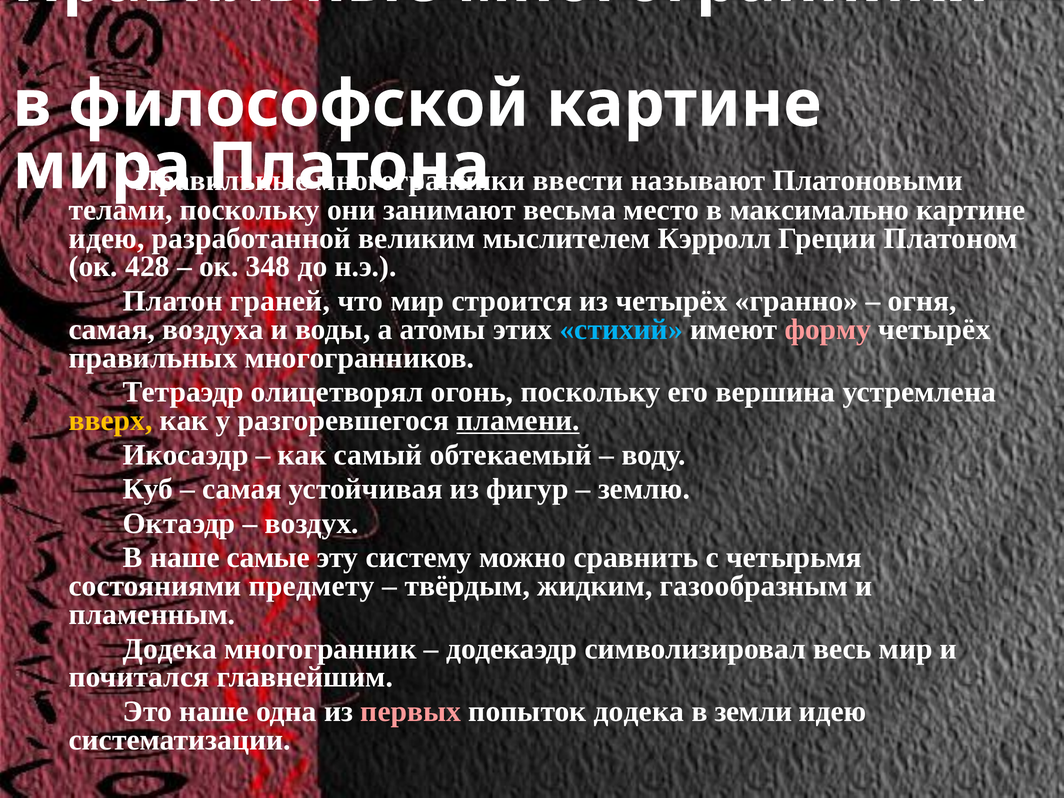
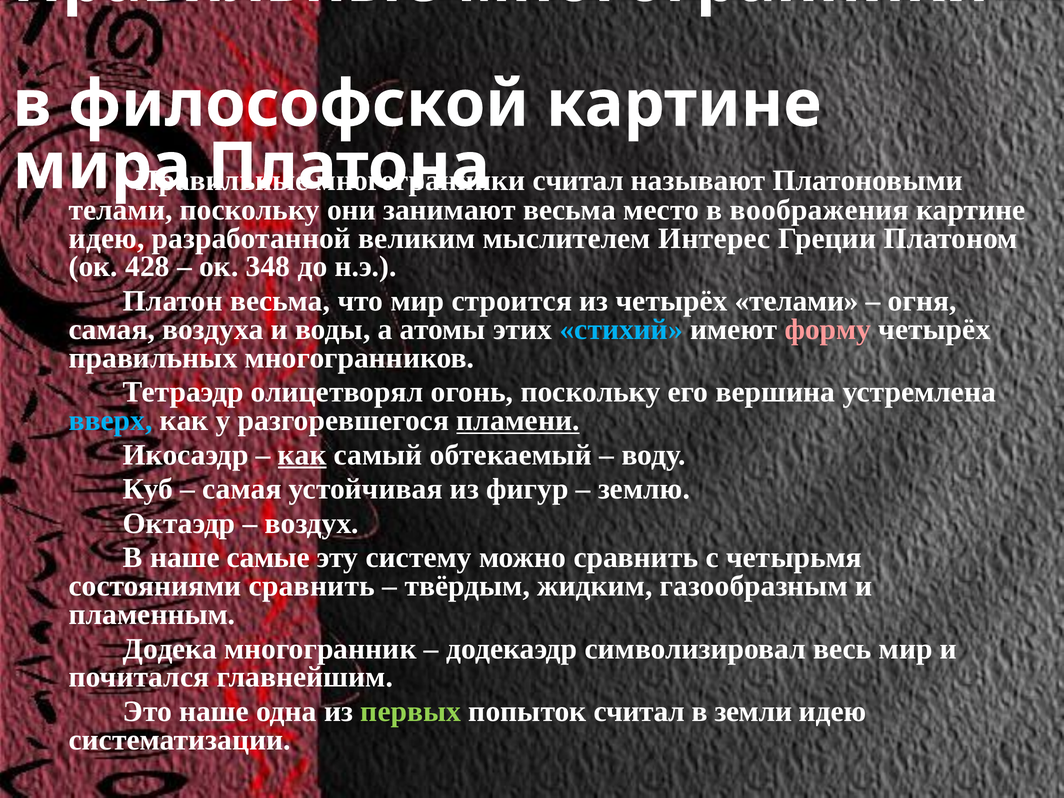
ввести: ввести -> считал (578, 180)
максимально: максимально -> воображения (819, 210)
Кэрролл: Кэрролл -> Интерес (714, 238)
Платон граней: граней -> весьма (280, 301)
четырёх гранно: гранно -> телами (797, 301)
вверх colour: yellow -> light blue (111, 420)
как underline: none -> present (302, 455)
состояниями предмету: предмету -> сравнить (312, 586)
первых colour: pink -> light green (411, 712)
попыток додека: додека -> считал (639, 712)
